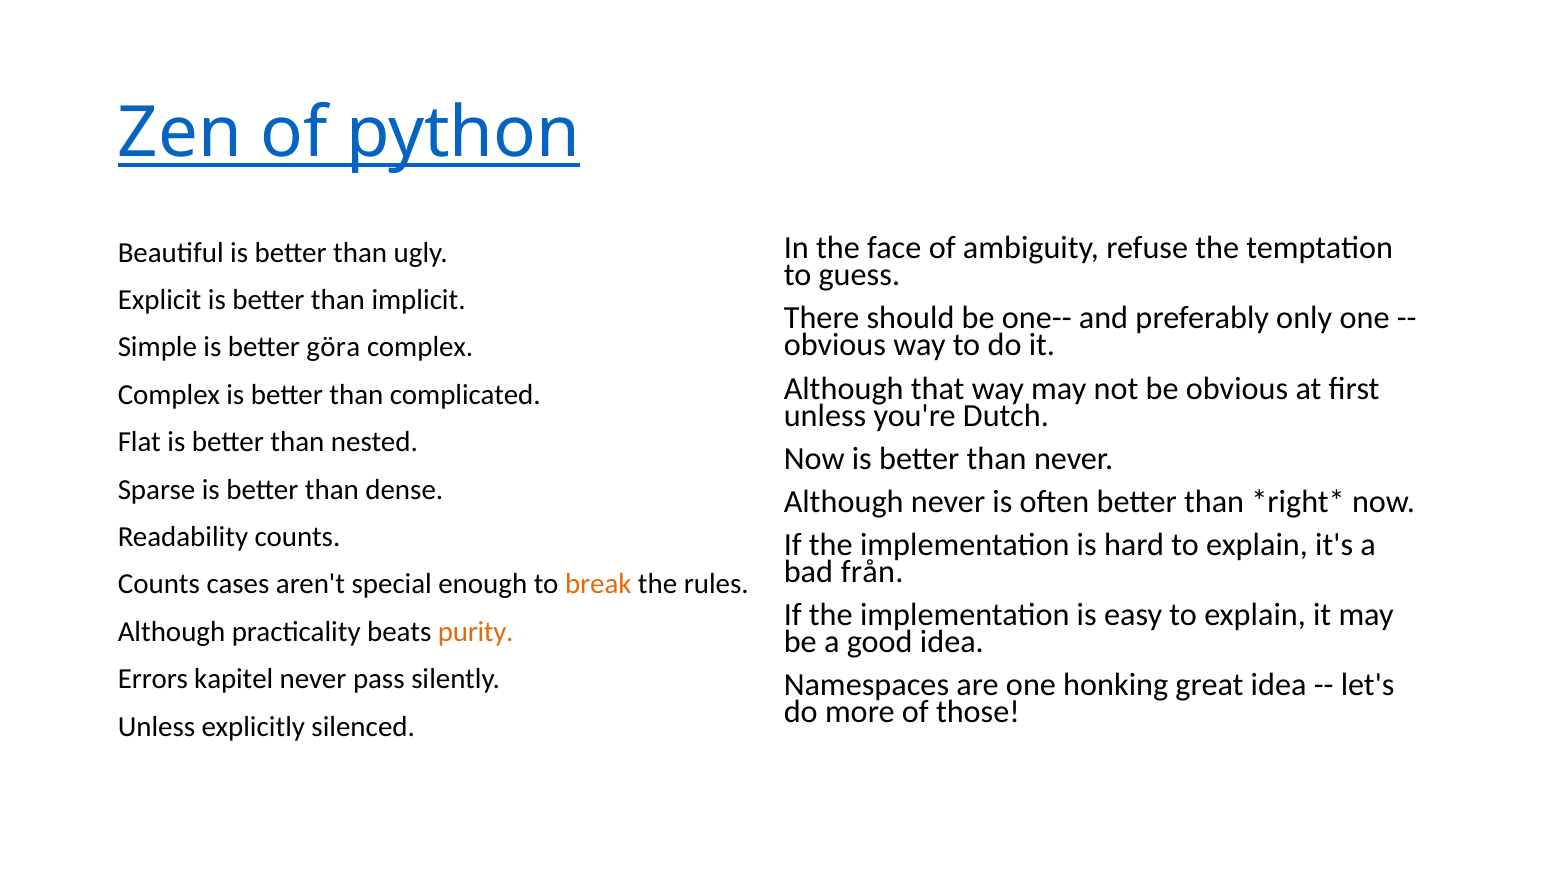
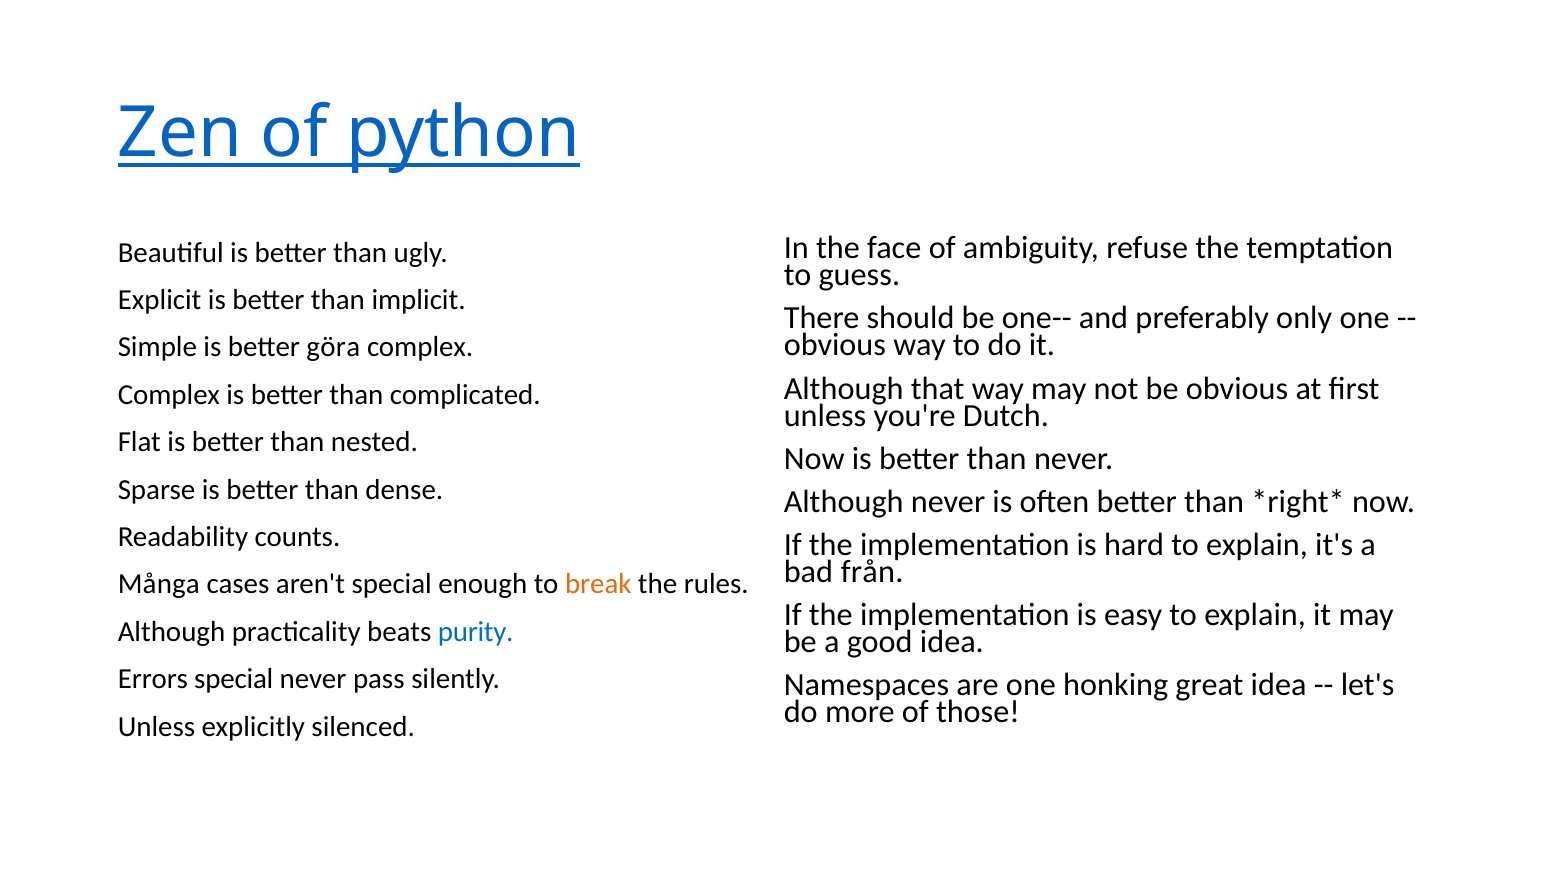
Counts: Counts -> Många (159, 584)
purity colour: orange -> blue (476, 632)
Errors kapitel: kapitel -> special (234, 679)
